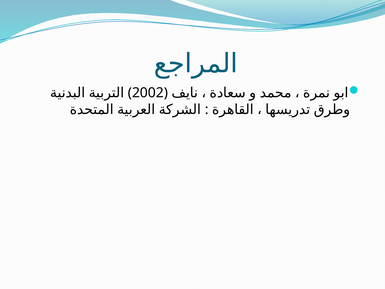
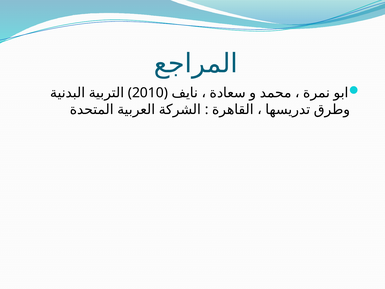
2002: 2002 -> 2010 (148, 93)
